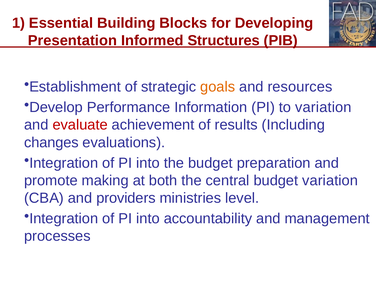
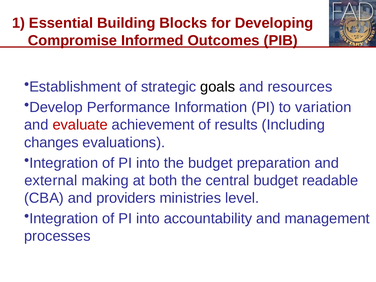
Presentation: Presentation -> Compromise (72, 40)
Structures: Structures -> Outcomes (224, 40)
goals colour: orange -> black (218, 87)
promote: promote -> external (51, 181)
budget variation: variation -> readable (330, 181)
